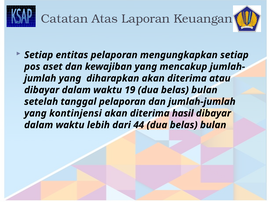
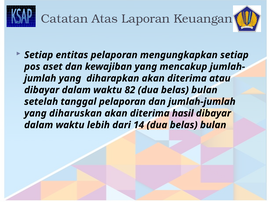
19: 19 -> 82 (130, 90)
kontinjensi: kontinjensi -> diharuskan (76, 113)
44: 44 -> 14 (139, 125)
